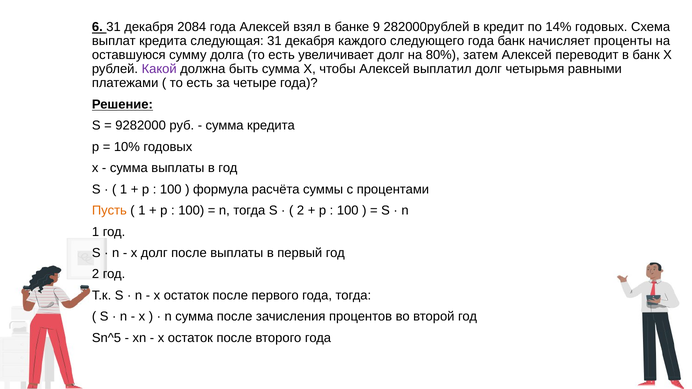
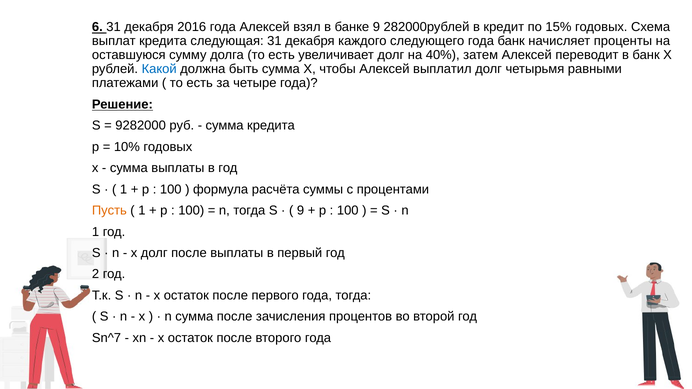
2084: 2084 -> 2016 (192, 27)
14%: 14% -> 15% (558, 27)
80%: 80% -> 40% (443, 55)
Какой colour: purple -> blue (159, 69)
2: 2 -> 9 (301, 211)
Sn^5: Sn^5 -> Sn^7 (107, 338)
